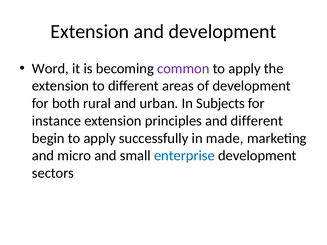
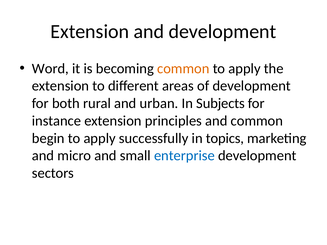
common colour: purple -> orange (183, 69)
and different: different -> common (257, 121)
made: made -> topics (225, 138)
